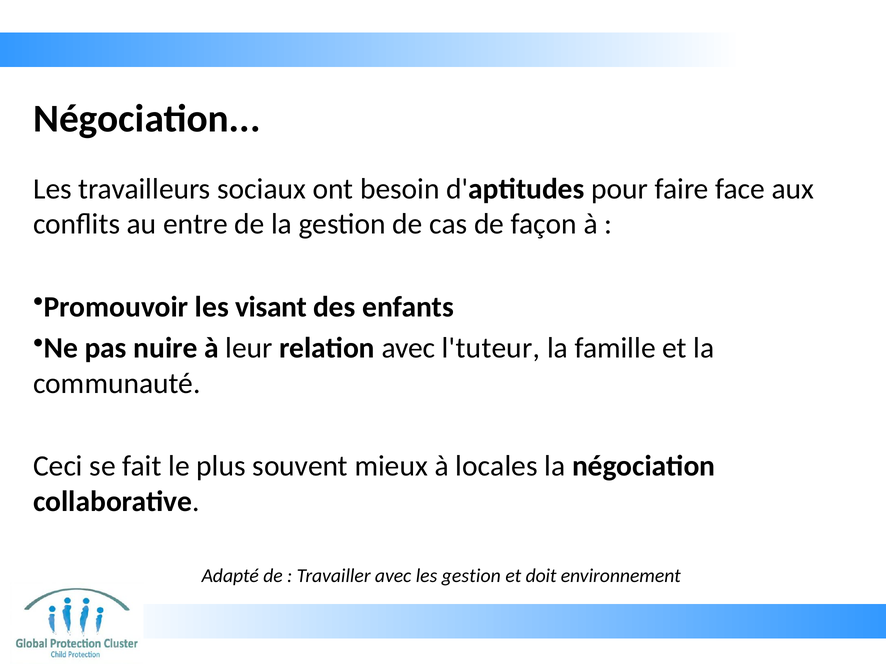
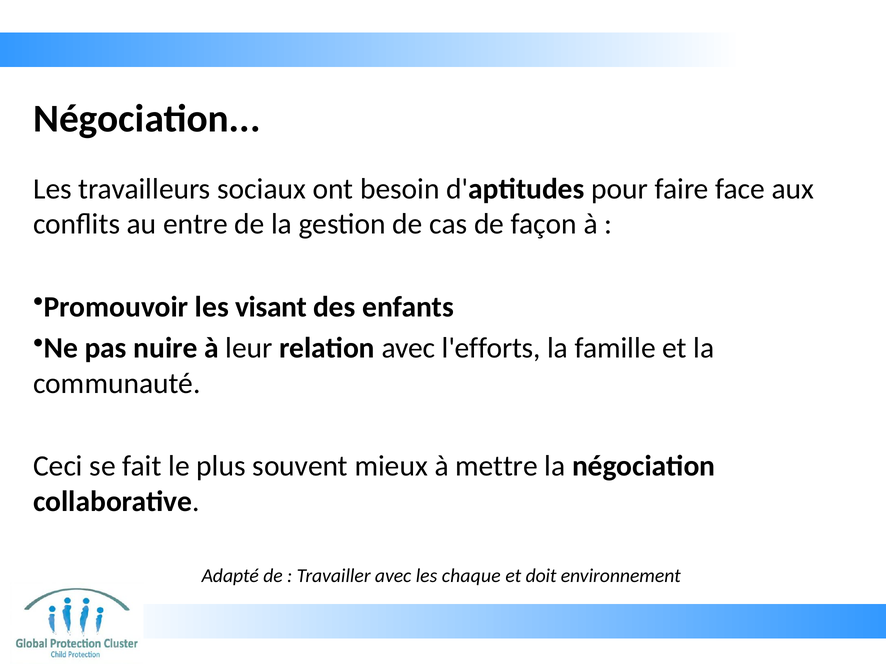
l'tuteur: l'tuteur -> l'efforts (491, 348)
locales: locales -> mettre (497, 467)
les gestion: gestion -> chaque (471, 576)
